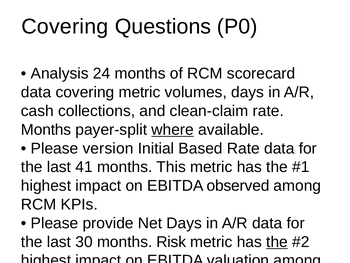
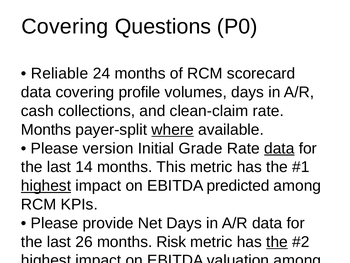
Analysis: Analysis -> Reliable (60, 73)
covering metric: metric -> profile (140, 92)
Based: Based -> Grade (200, 148)
data underline: none -> present (279, 148)
41: 41 -> 14 (84, 167)
highest underline: none -> present (46, 185)
observed: observed -> predicted (238, 185)
30: 30 -> 26 (84, 241)
